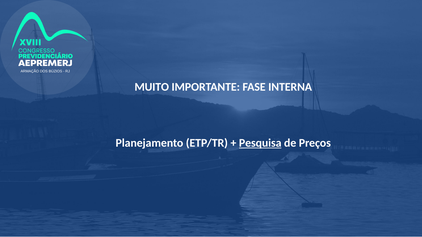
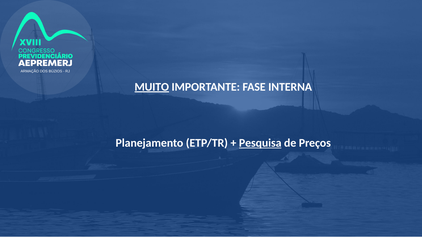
MUITO underline: none -> present (152, 87)
